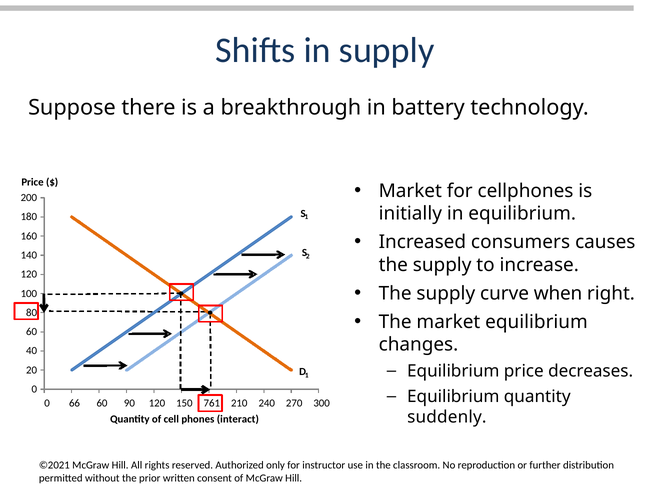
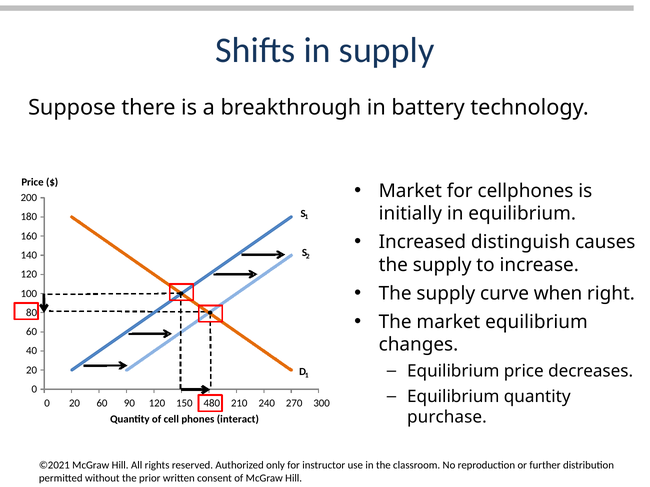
consumers: consumers -> distinguish (521, 242)
66: 66 -> 20 (75, 404)
761: 761 -> 480 (212, 404)
suddenly: suddenly -> purchase (447, 418)
